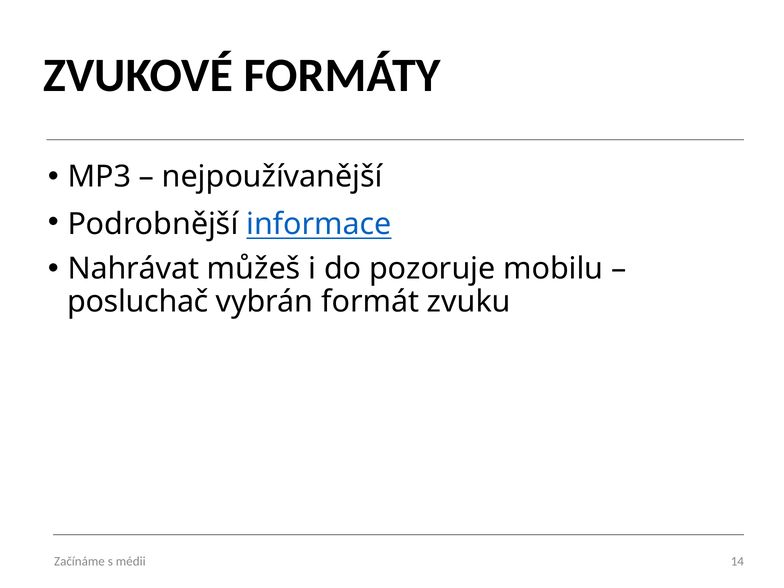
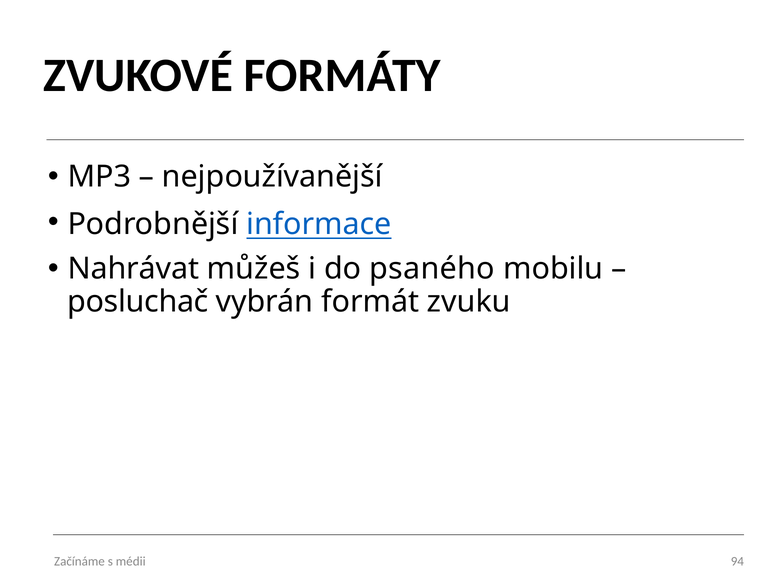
pozoruje: pozoruje -> psaného (432, 269)
14: 14 -> 94 (737, 561)
